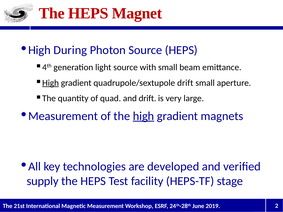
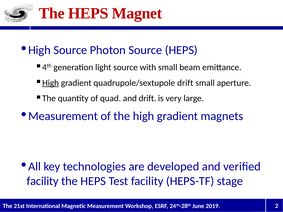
During: During -> Source (70, 50)
high underline: present -> none (144, 116)
supply: supply -> facility (43, 181)
